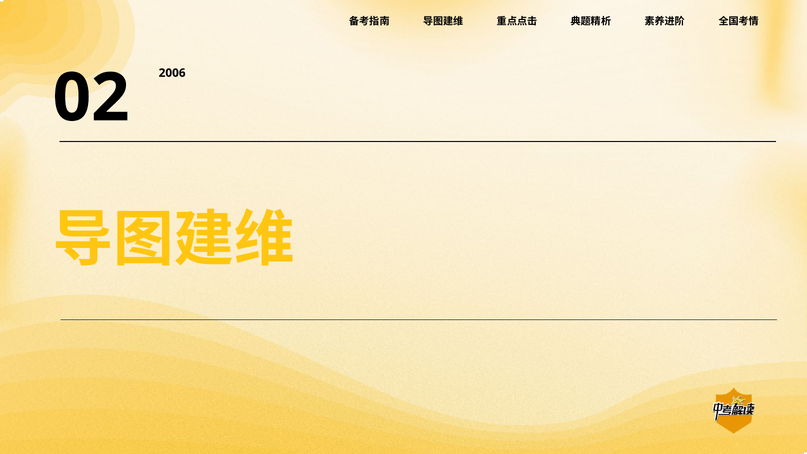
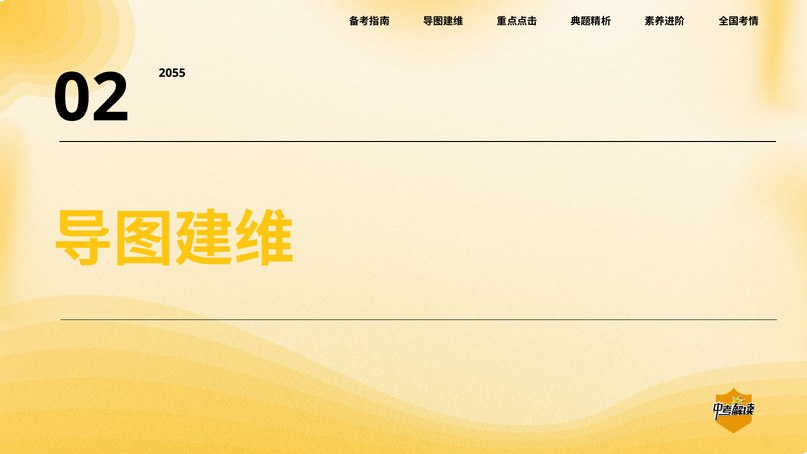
2006: 2006 -> 2055 (172, 73)
